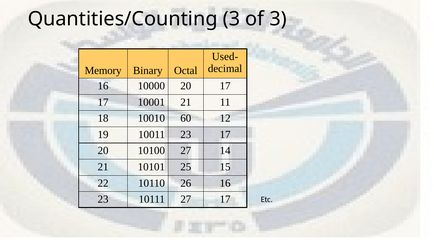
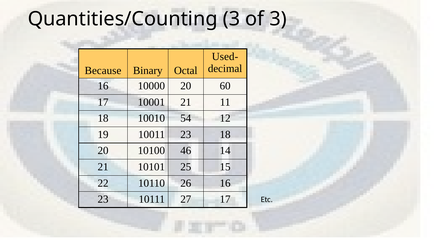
Memory: Memory -> Because (103, 71)
20 17: 17 -> 60 (225, 86)
60: 60 -> 54 (186, 118)
23 17: 17 -> 18 (225, 135)
10100 27: 27 -> 46 (186, 151)
